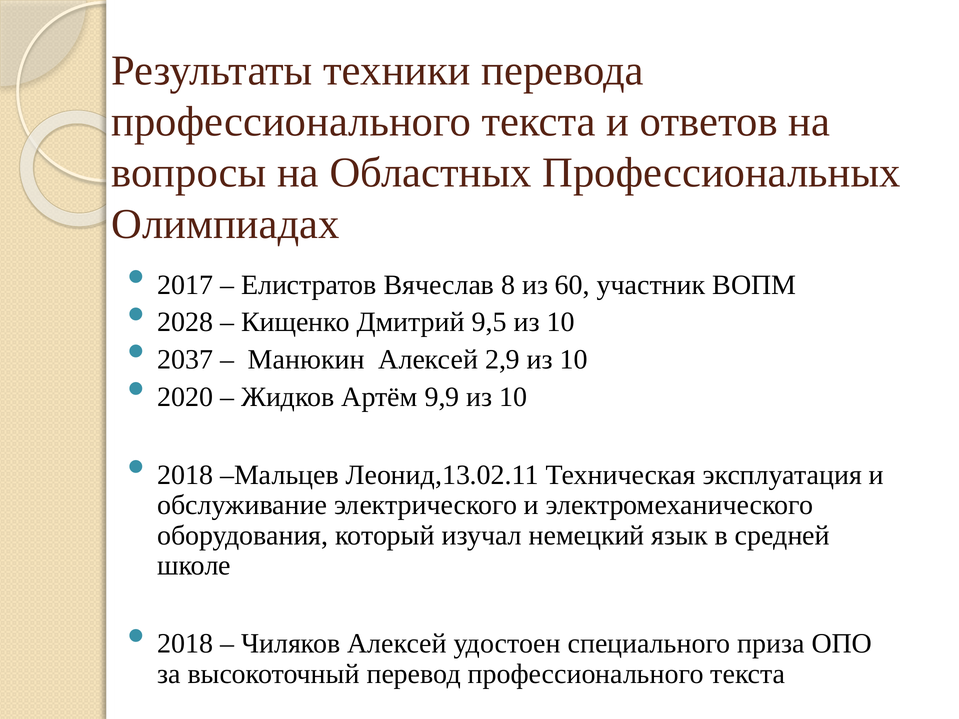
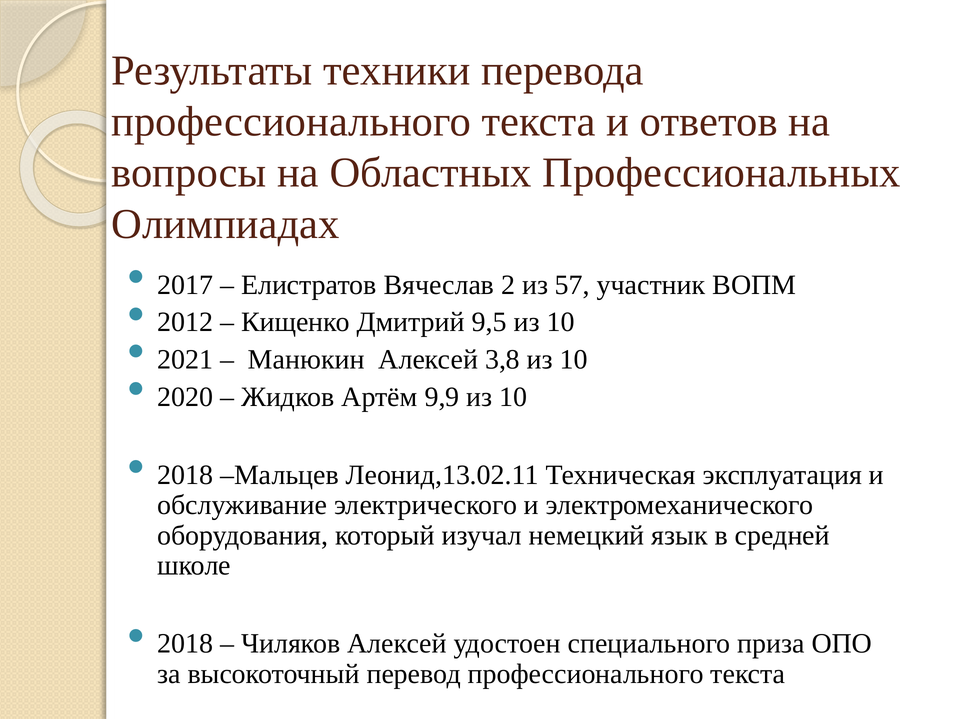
8: 8 -> 2 (508, 285)
60: 60 -> 57 (572, 285)
2028: 2028 -> 2012 (185, 322)
2037: 2037 -> 2021 (185, 360)
2,9: 2,9 -> 3,8 (503, 360)
